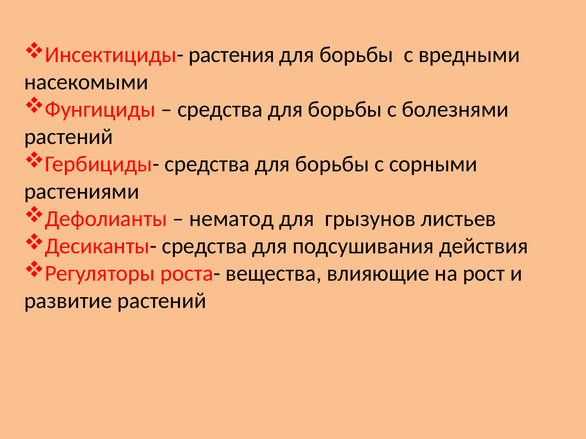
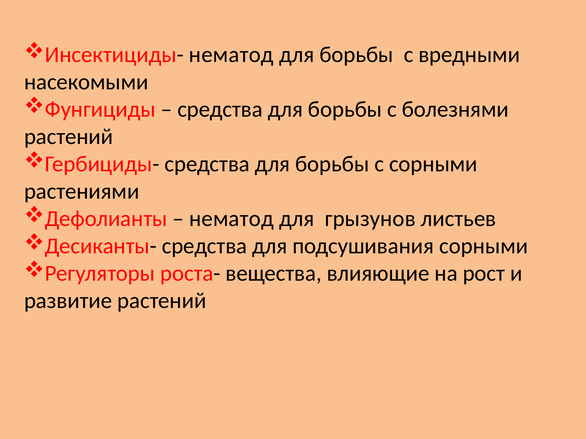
Инсектициды- растения: растения -> нематод (231, 55)
подсушивания действия: действия -> сорными (484, 246)
